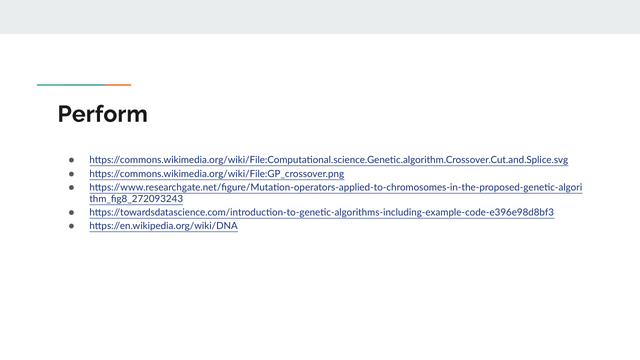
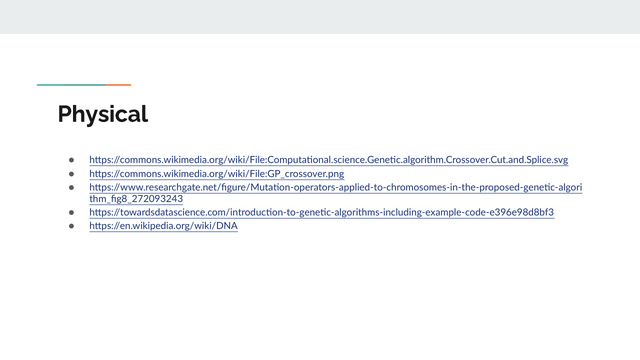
Perform: Perform -> Physical (103, 114)
